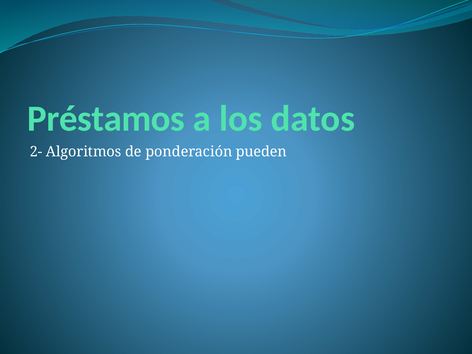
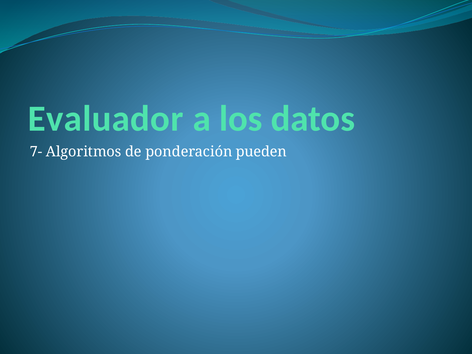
Préstamos: Préstamos -> Evaluador (106, 119)
2-: 2- -> 7- (36, 152)
